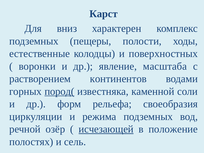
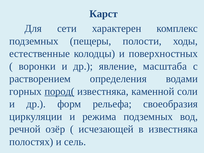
вниз: вниз -> сети (67, 29)
континентов: континентов -> определения (118, 79)
исчезающей underline: present -> none (106, 129)
в положение: положение -> известняка (173, 129)
